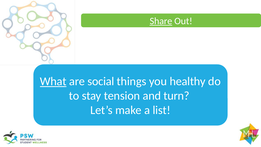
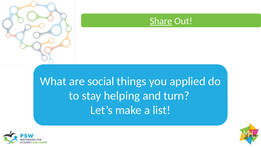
What underline: present -> none (53, 81)
healthy: healthy -> applied (188, 81)
tension: tension -> helping (122, 96)
